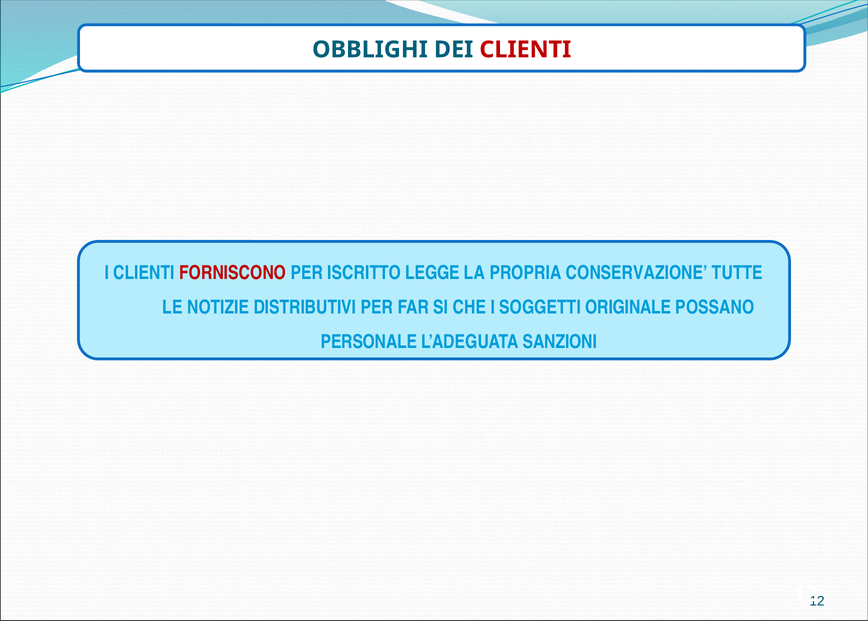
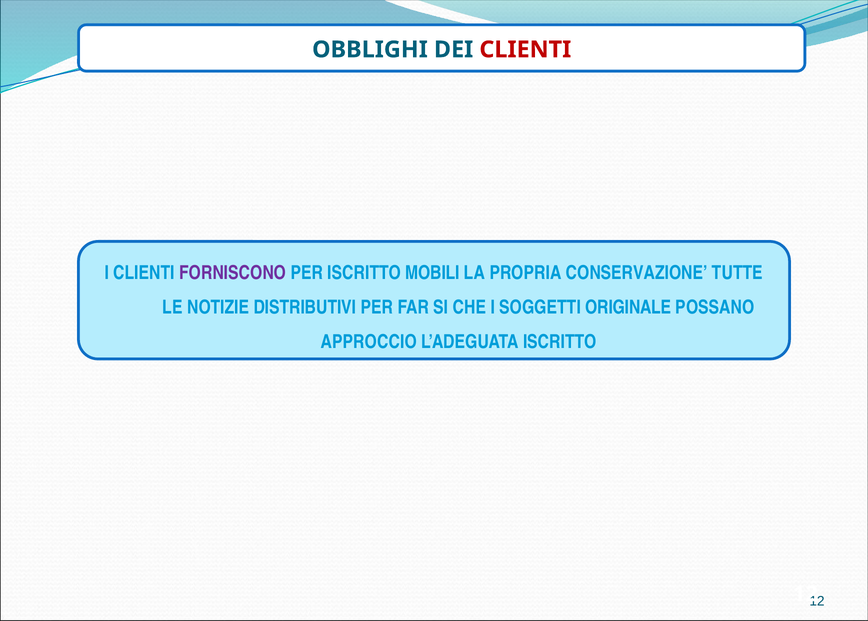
FORNISCONO colour: red -> purple (233, 273)
LEGGE: LEGGE -> MOBILI (433, 273)
PERSONALE: PERSONALE -> APPROCCIO (369, 342)
L’ADEGUATA SANZIONI: SANZIONI -> ISCRITTO (560, 342)
